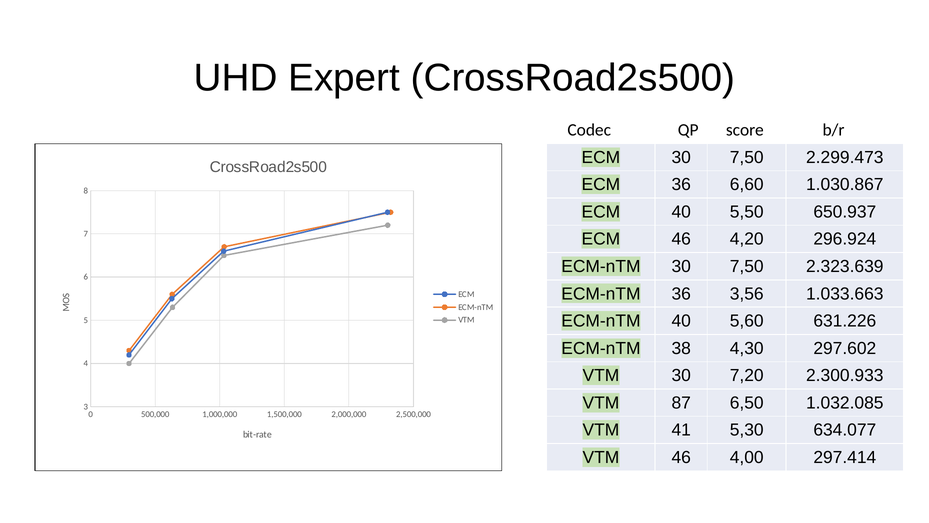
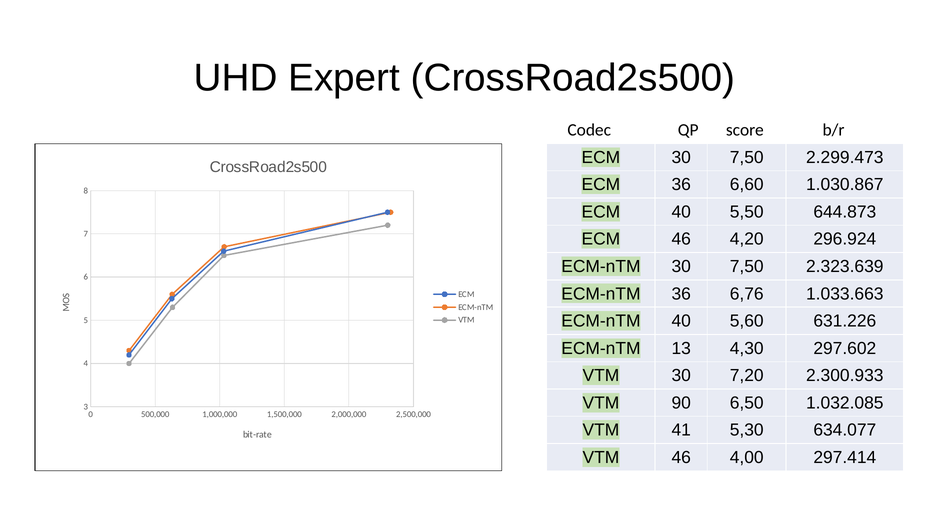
650.937: 650.937 -> 644.873 (845, 212)
3,56: 3,56 -> 6,76 (747, 294)
38: 38 -> 13 (681, 348)
87: 87 -> 90 (681, 403)
